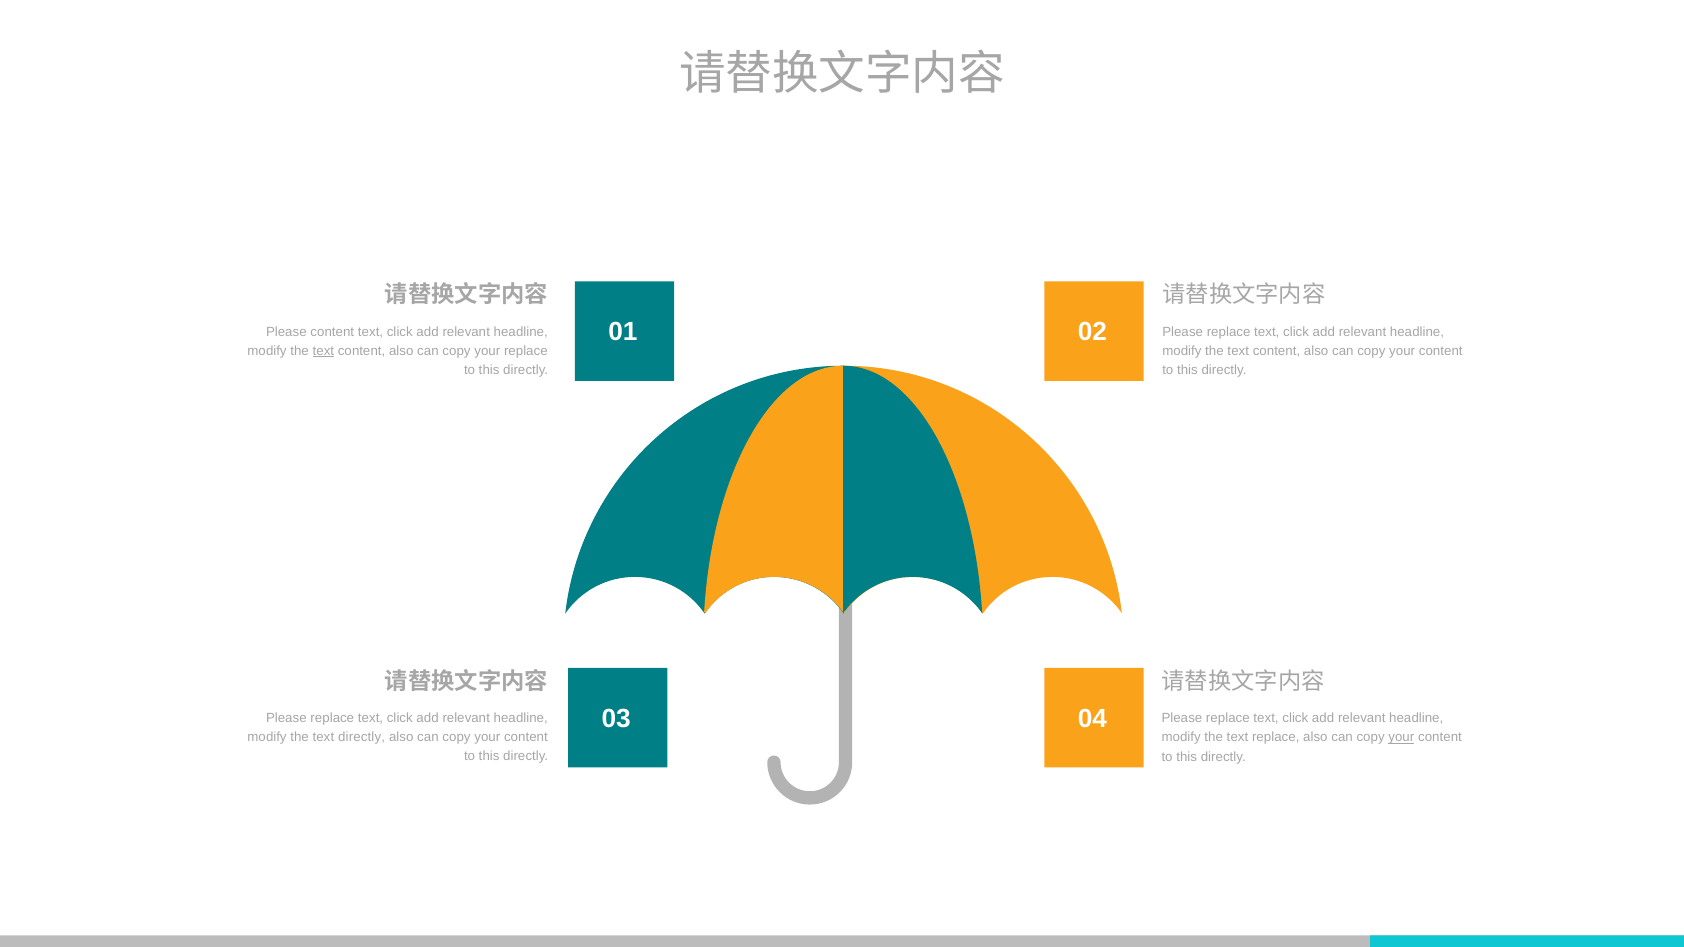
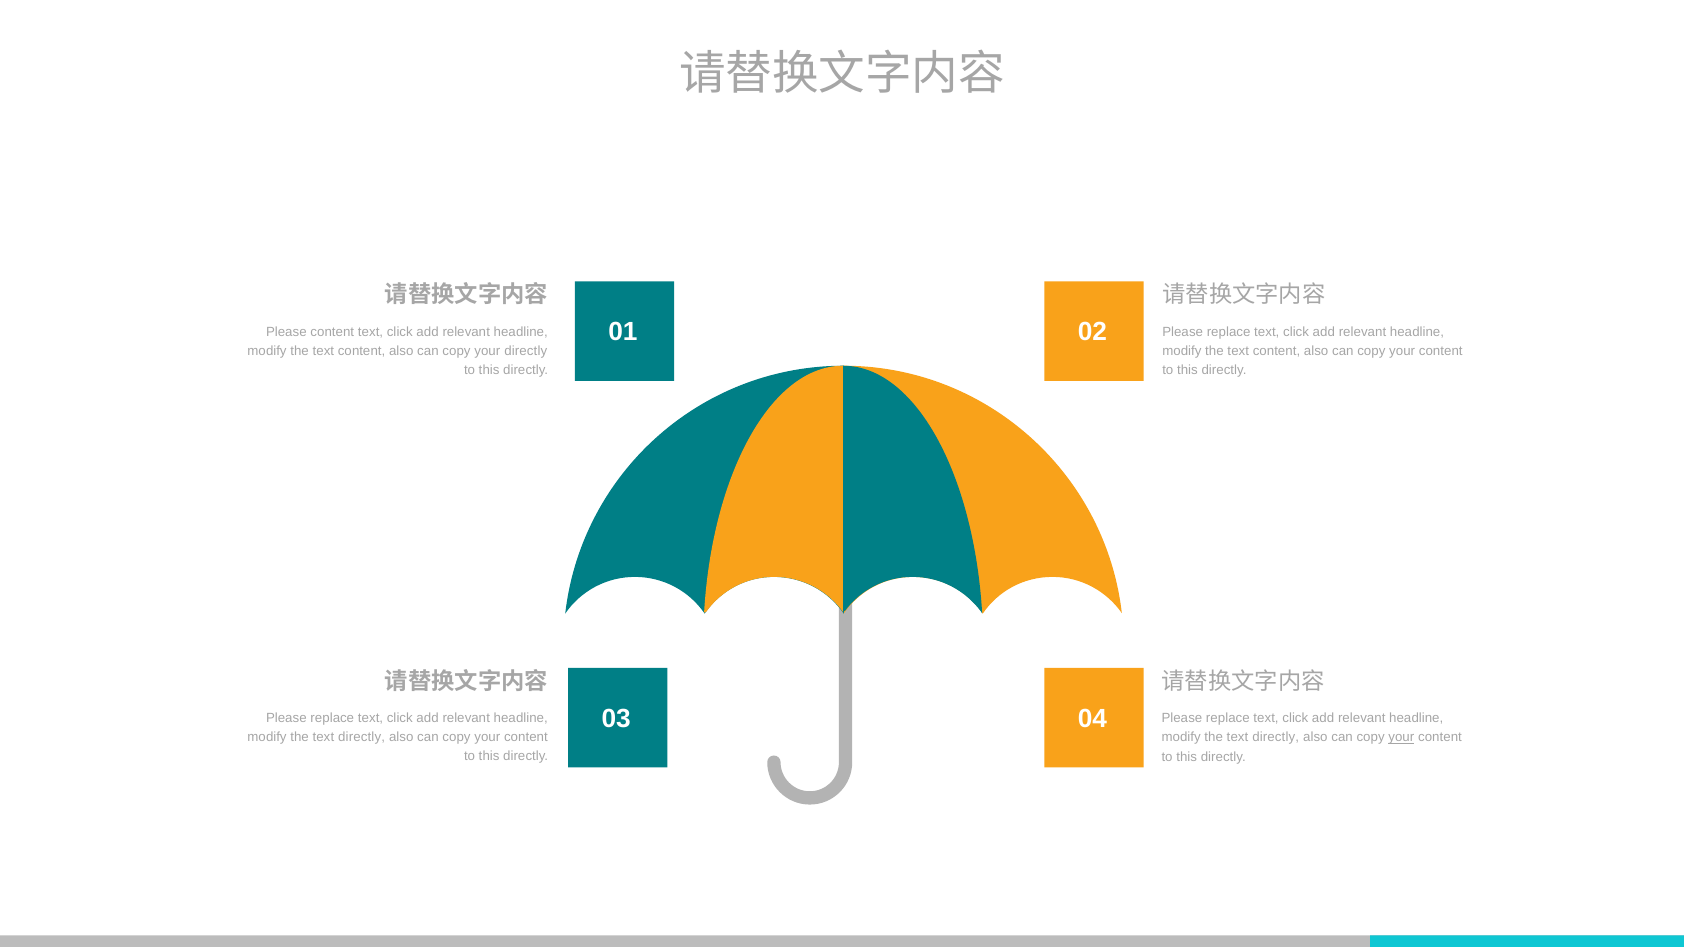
text underline: present -> none (323, 351)
your replace: replace -> directly (526, 351)
replace: replace -> directly (1276, 738)
